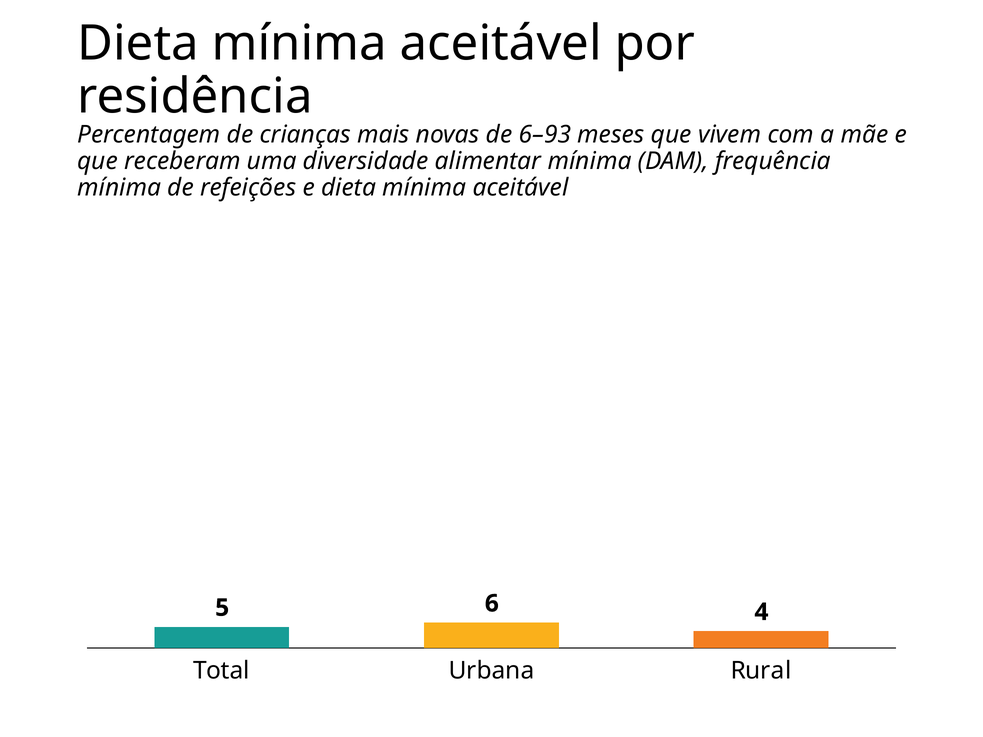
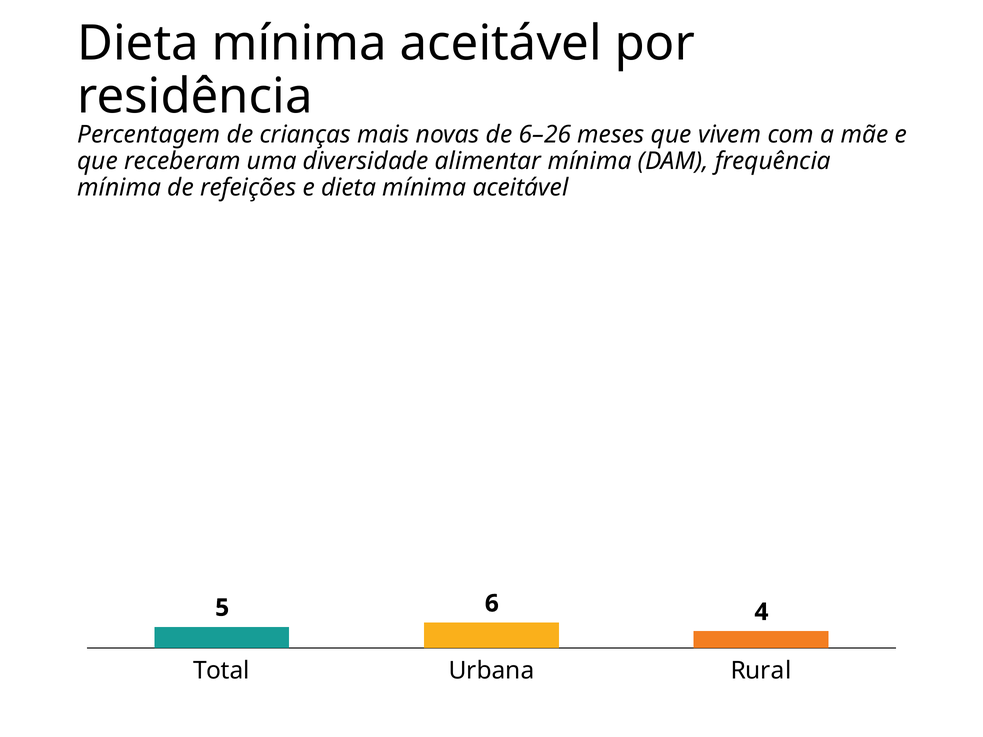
6–93: 6–93 -> 6–26 (545, 135)
